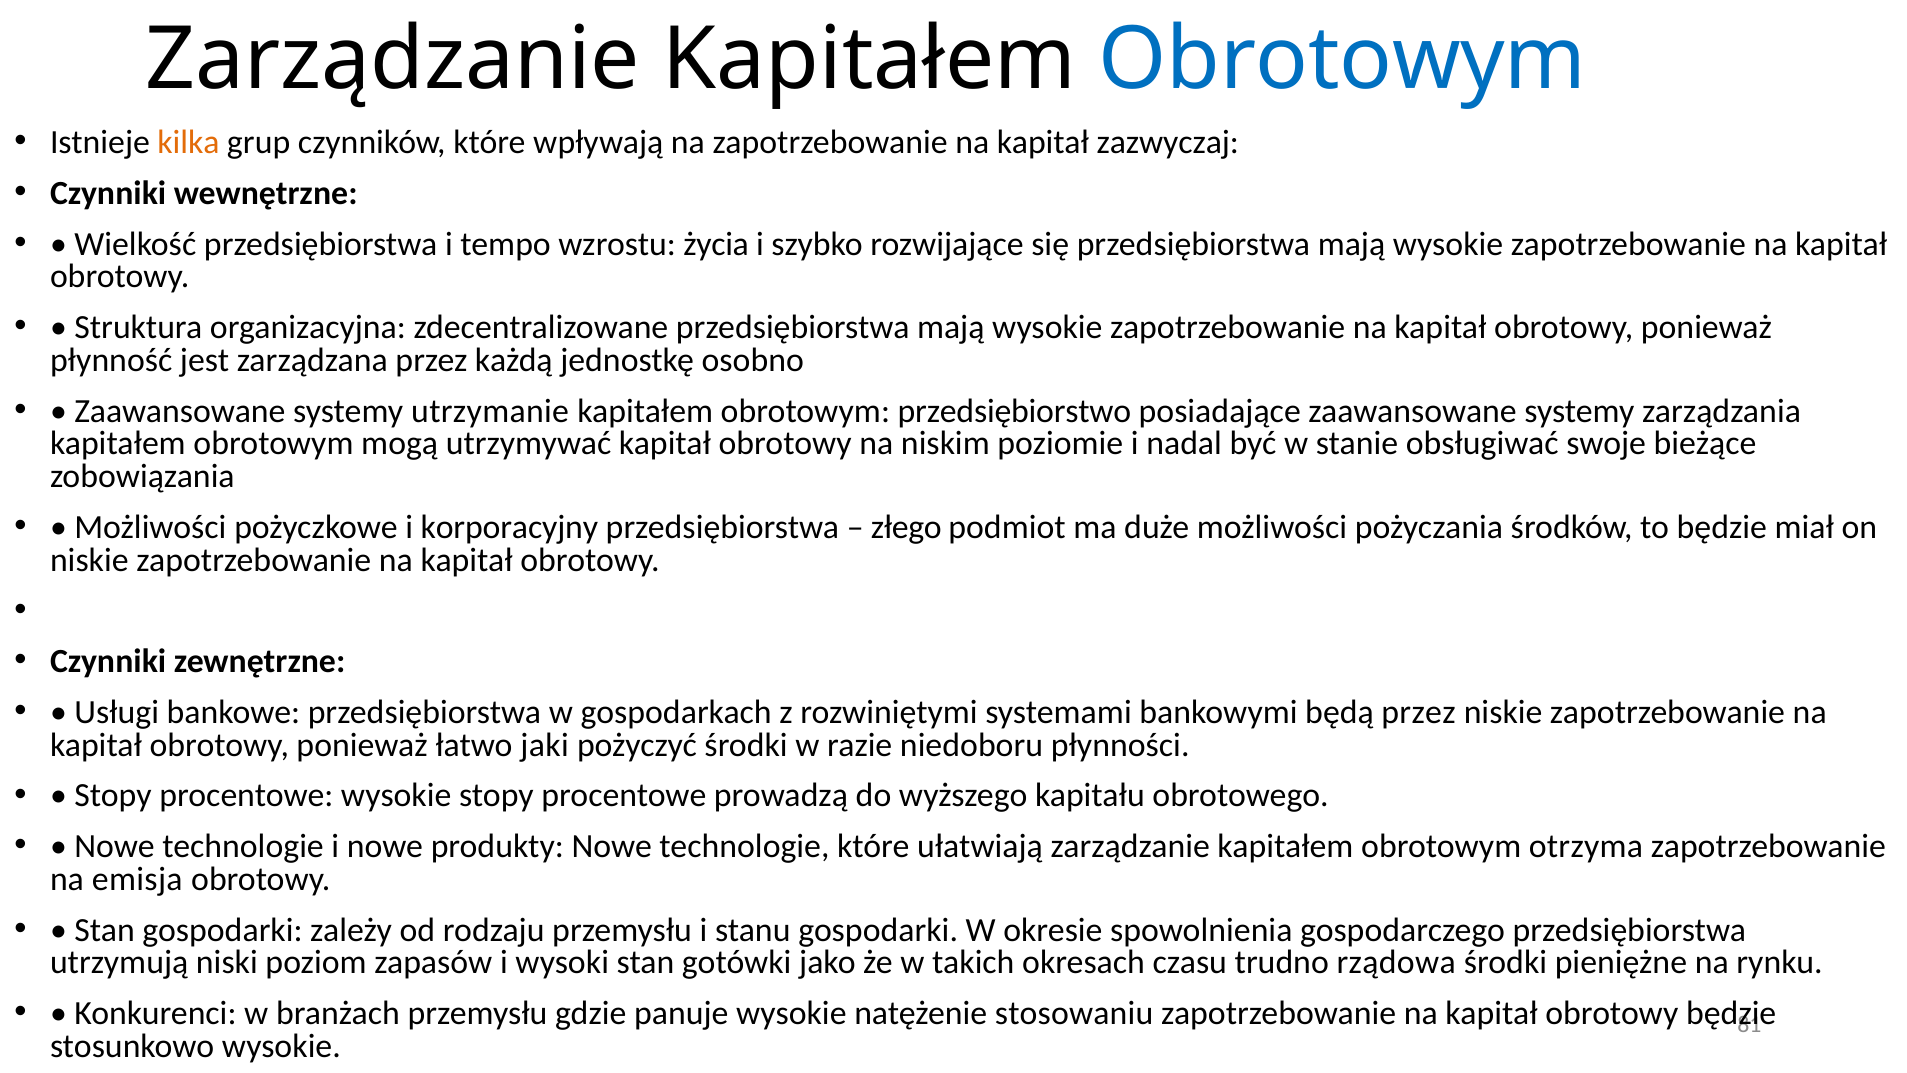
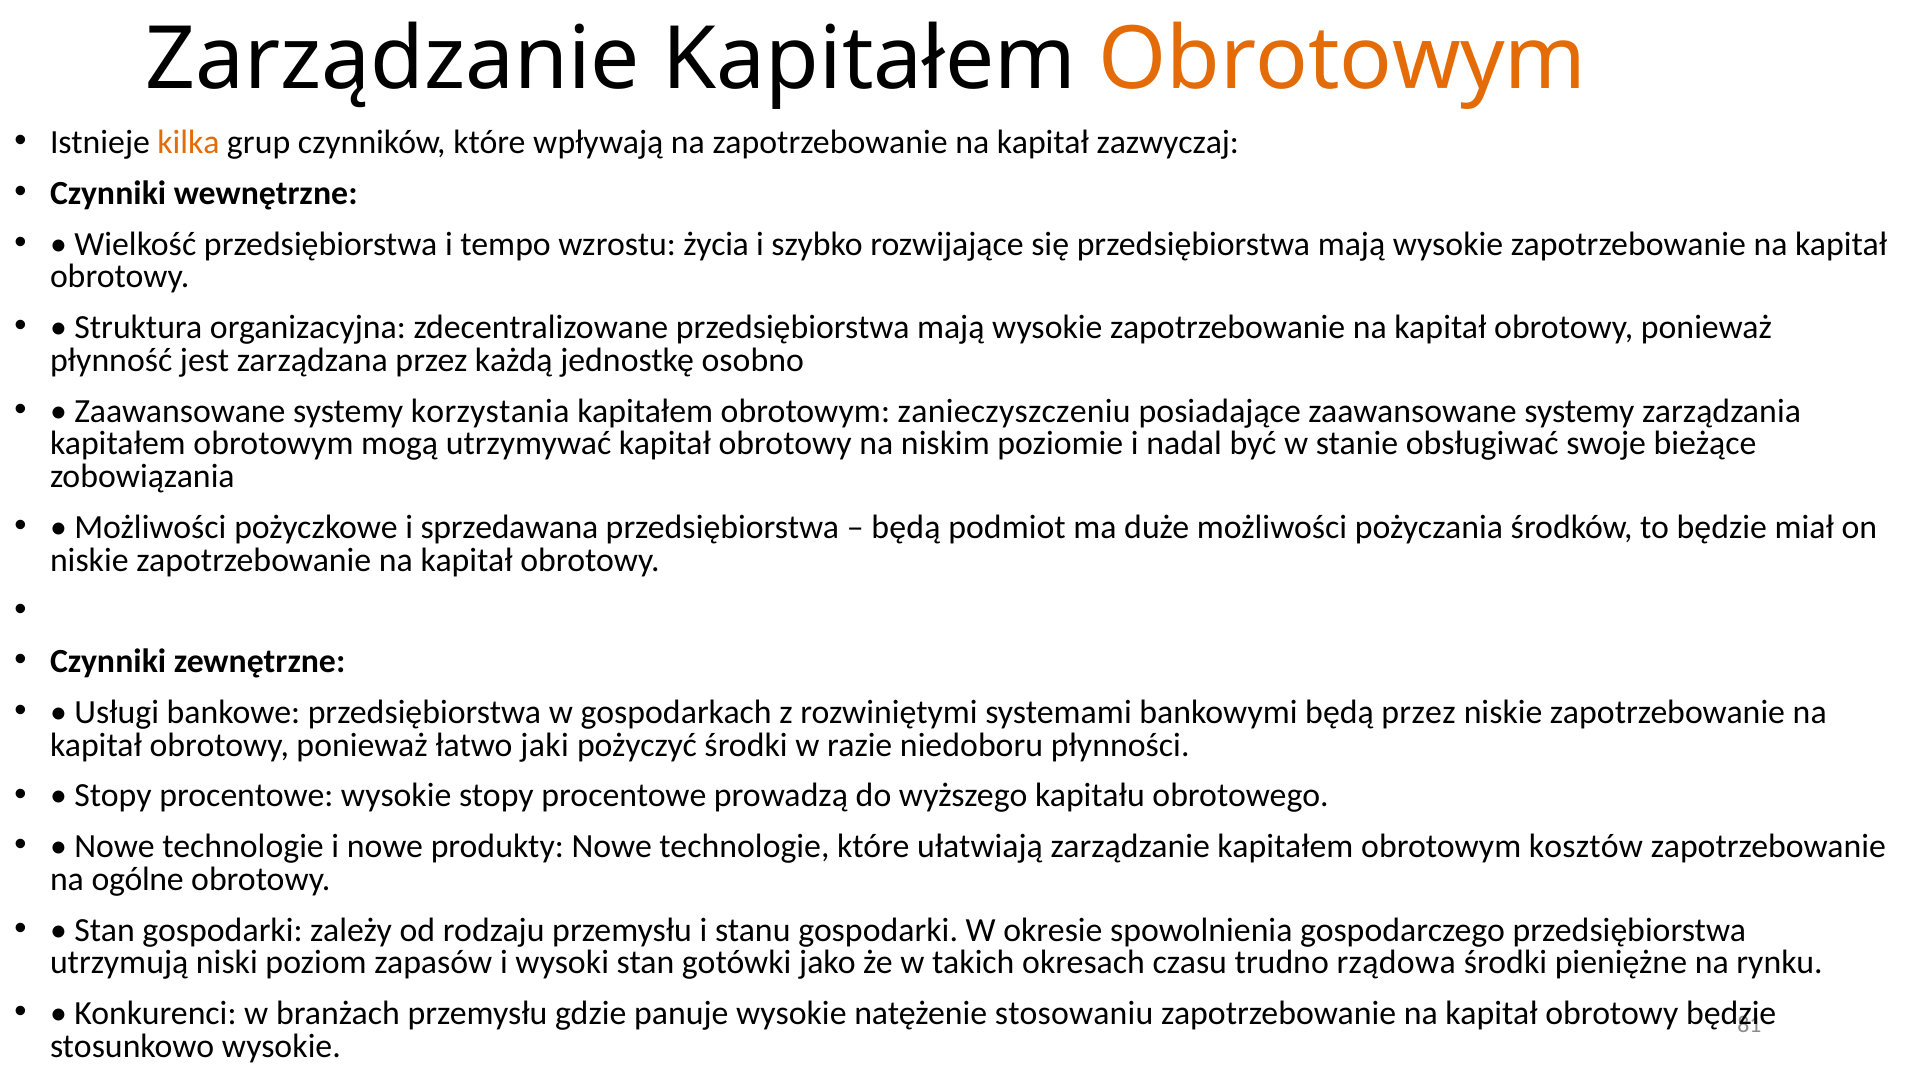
Obrotowym colour: blue -> orange (1343, 60)
utrzymanie: utrzymanie -> korzystania (490, 411)
przedsiębiorstwo: przedsiębiorstwo -> zanieczyszczeniu (1014, 411)
korporacyjny: korporacyjny -> sprzedawana (509, 527)
złego: złego -> będą (906, 527)
otrzyma: otrzyma -> kosztów (1586, 846)
emisja: emisja -> ogólne (138, 879)
